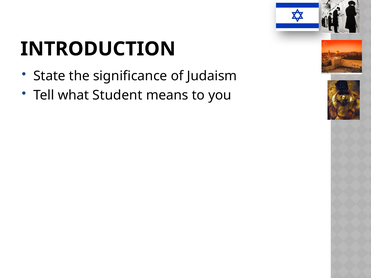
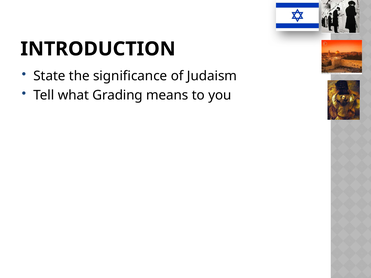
Student: Student -> Grading (118, 95)
